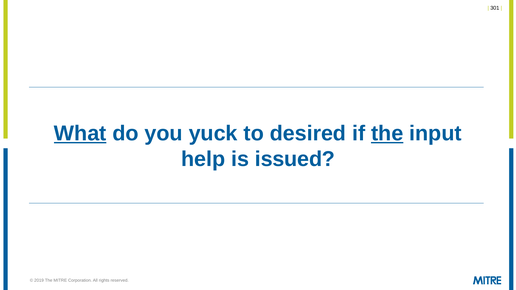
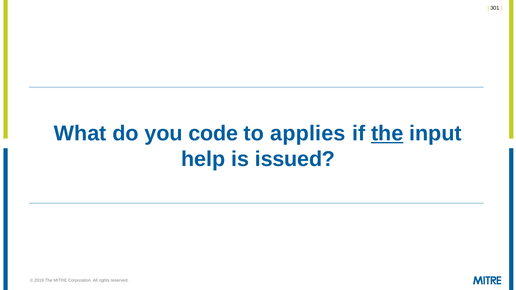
What underline: present -> none (80, 134)
yuck: yuck -> code (213, 134)
desired: desired -> applies (308, 134)
